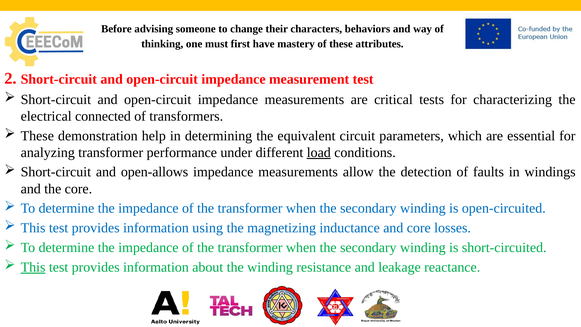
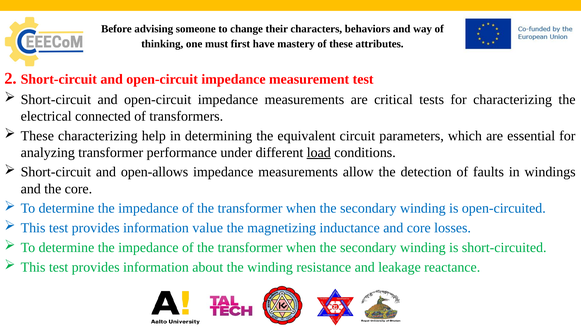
These demonstration: demonstration -> characterizing (98, 136)
using: using -> value (208, 228)
This underline: present -> none (33, 267)
